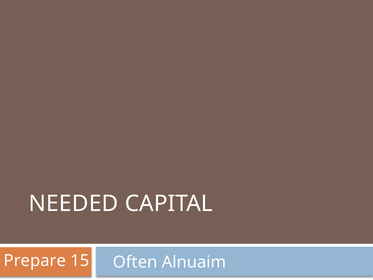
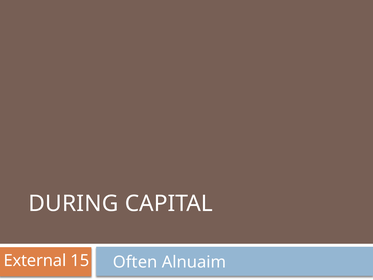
NEEDED: NEEDED -> DURING (73, 203)
Prepare: Prepare -> External (35, 260)
